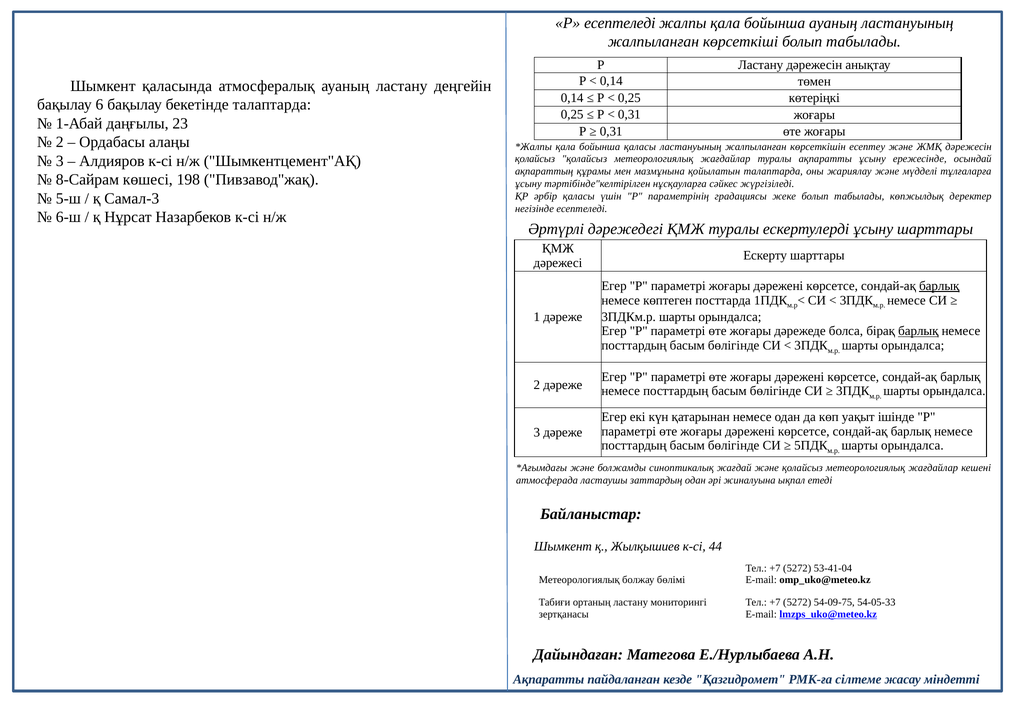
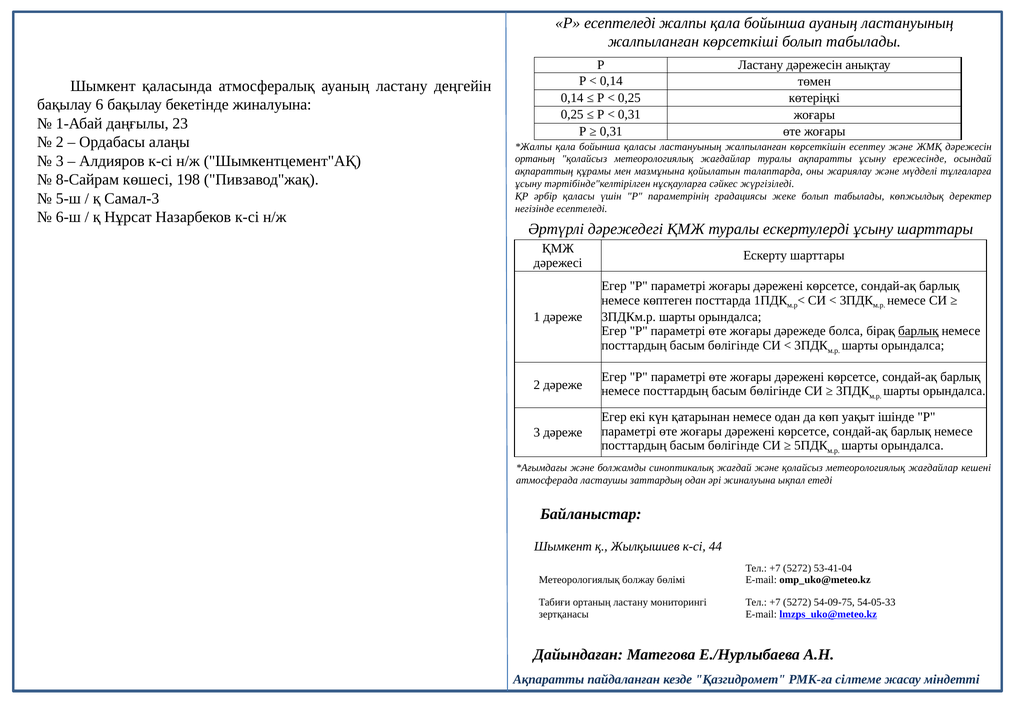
бекетінде талаптарда: талаптарда -> жиналуына (272, 105)
қолайсыз: қолайсыз -> ортаның (535, 159)
барлық underline: present -> none (939, 286)
